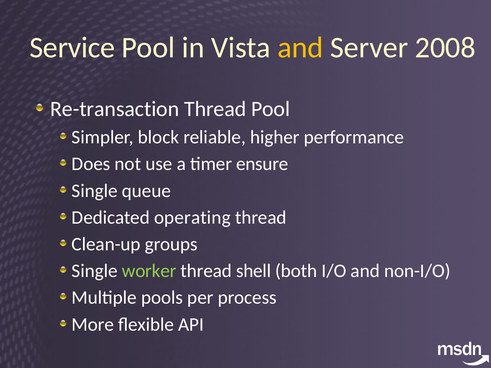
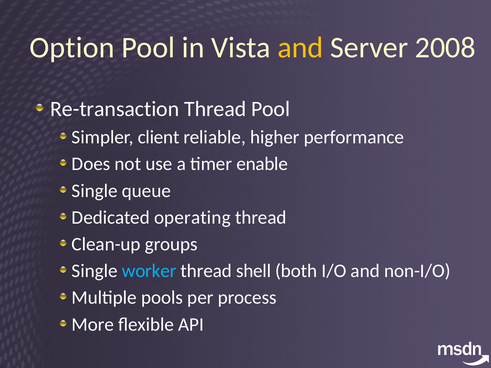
Service: Service -> Option (72, 48)
block: block -> client (159, 137)
ensure: ensure -> enable (262, 164)
worker colour: light green -> light blue (149, 271)
